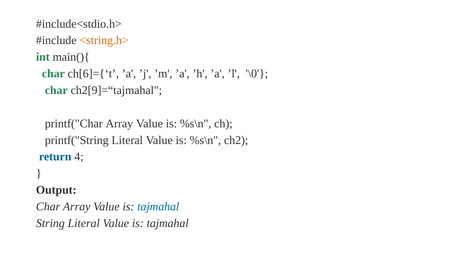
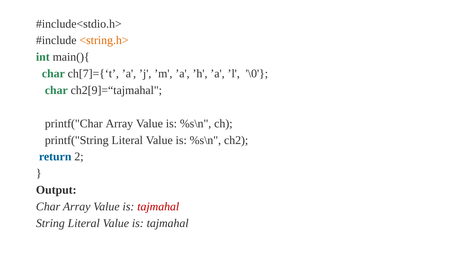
ch[6]={‘t: ch[6]={‘t -> ch[7]={‘t (93, 74)
4: 4 -> 2 (79, 157)
tajmahal colour: blue -> red (158, 207)
